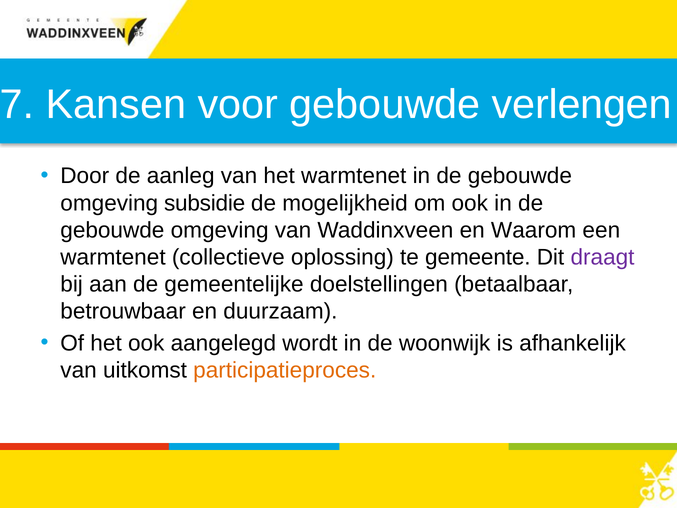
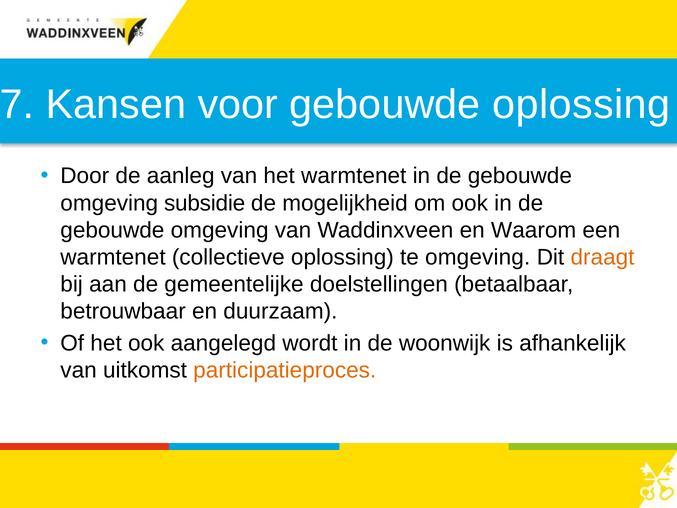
gebouwde verlengen: verlengen -> oplossing (581, 104)
te gemeente: gemeente -> omgeving (478, 257)
draagt colour: purple -> orange (603, 257)
